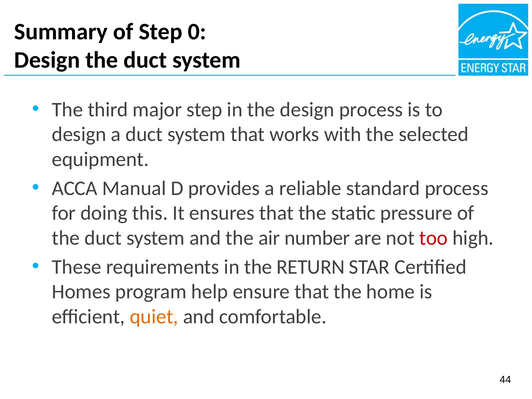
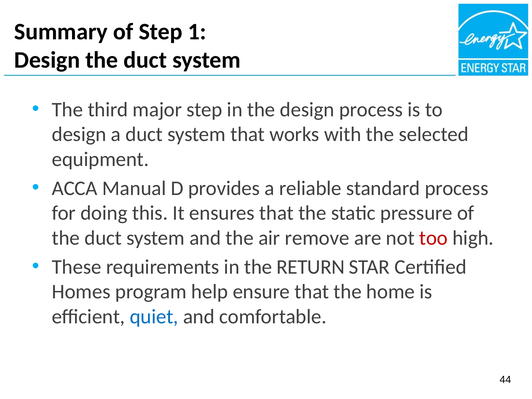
0: 0 -> 1 (197, 32)
number: number -> remove (317, 238)
quiet colour: orange -> blue (154, 317)
